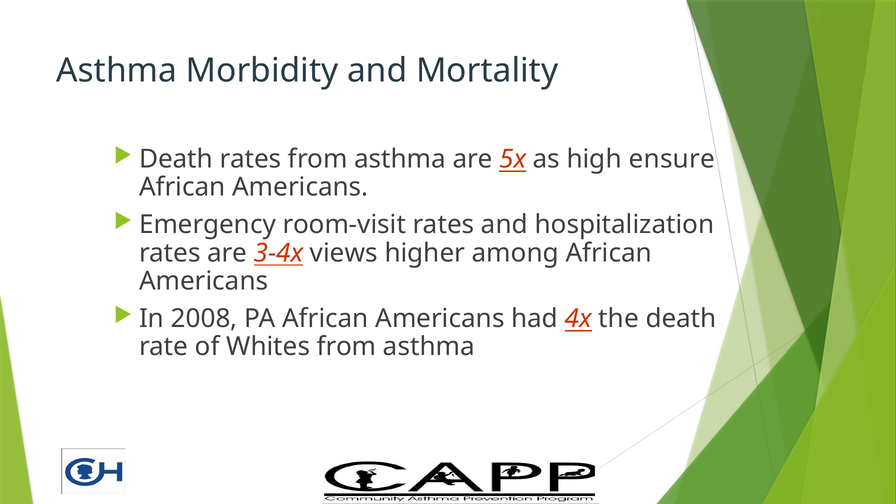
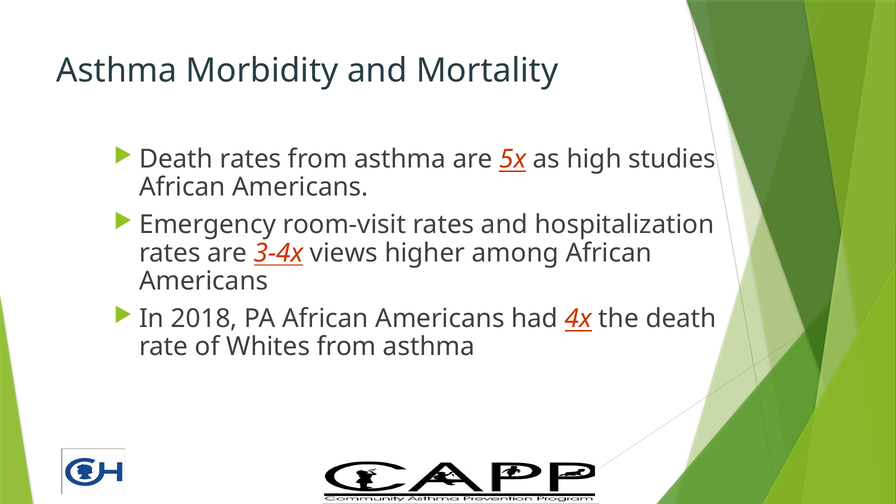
ensure: ensure -> studies (672, 159)
2008: 2008 -> 2018 (204, 319)
